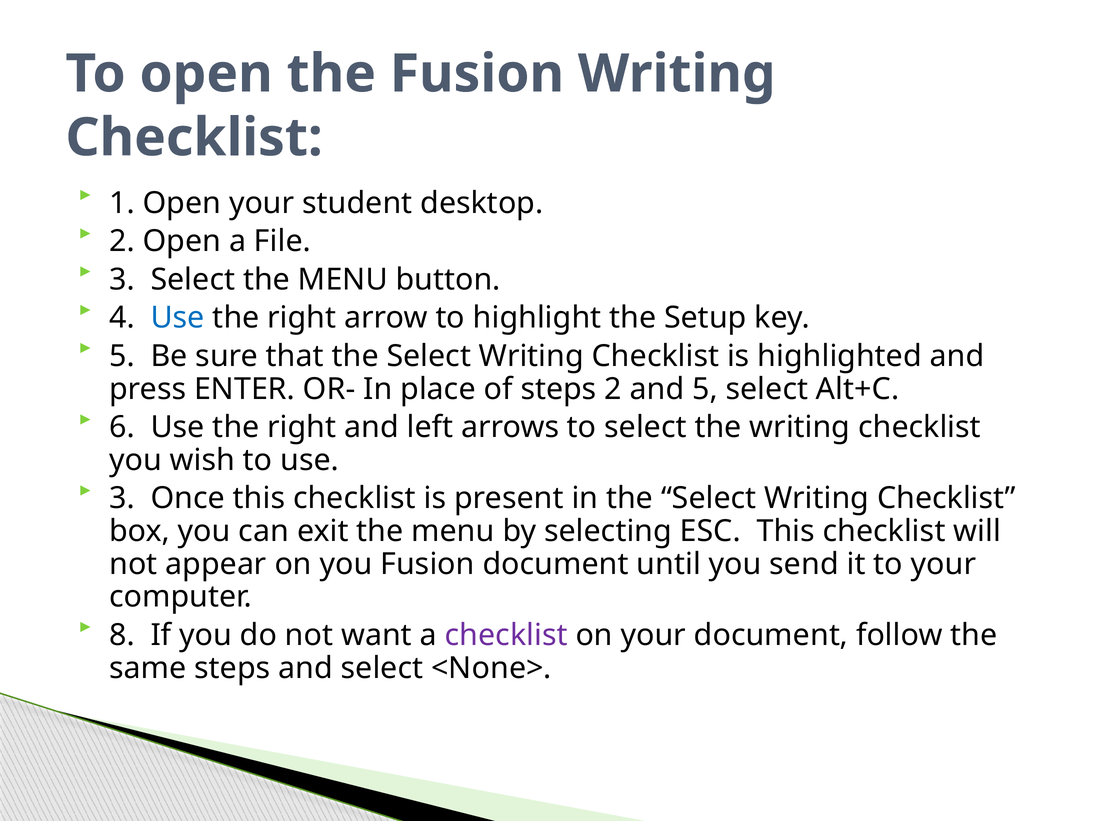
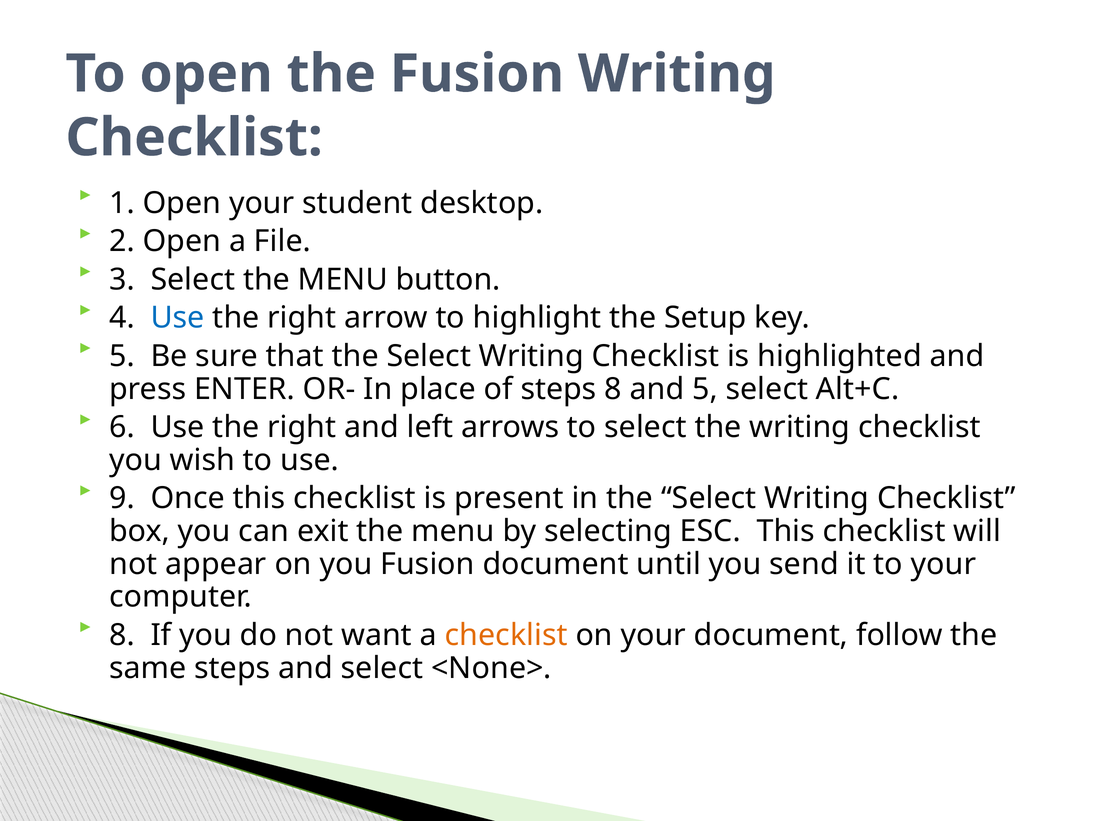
steps 2: 2 -> 8 (613, 389)
3: 3 -> 9 (122, 498)
checklist colour: purple -> orange (506, 635)
